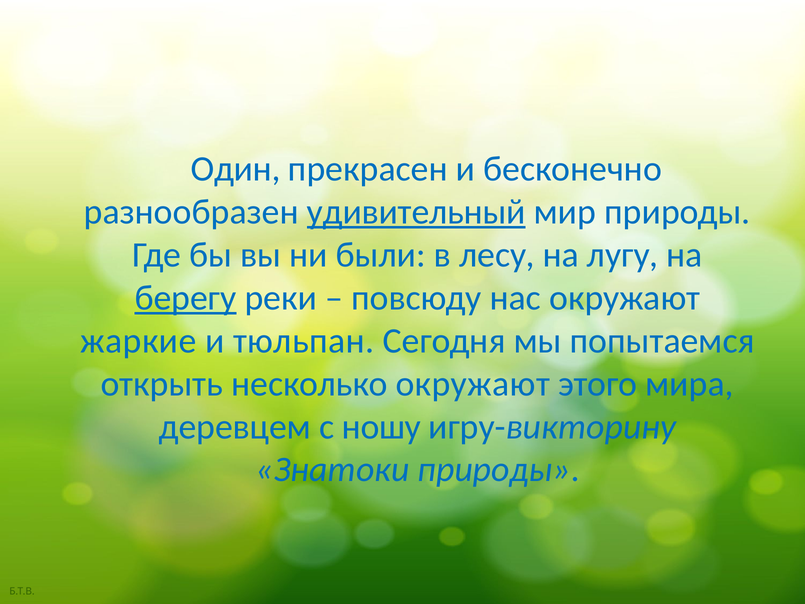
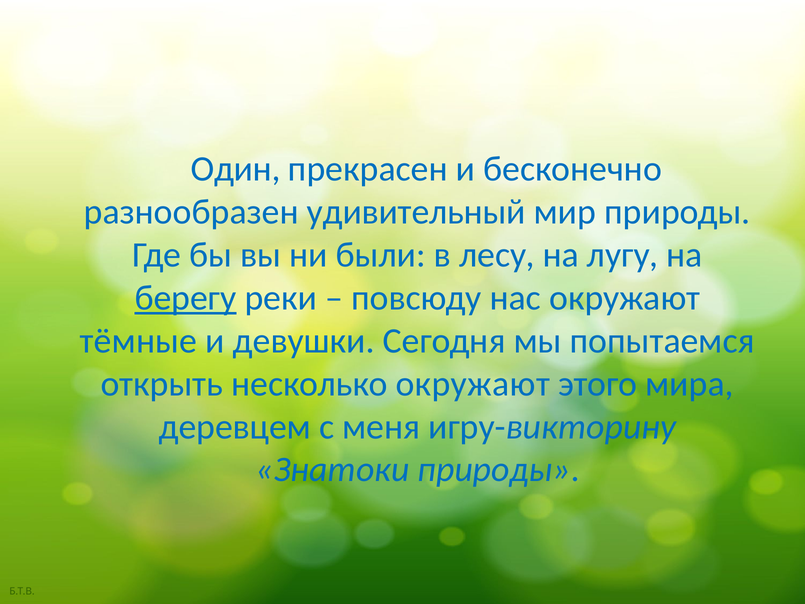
удивительный underline: present -> none (416, 212)
жаркие: жаркие -> тёмные (138, 341)
тюльпан: тюльпан -> девушки (304, 341)
ношу: ношу -> меня (381, 427)
